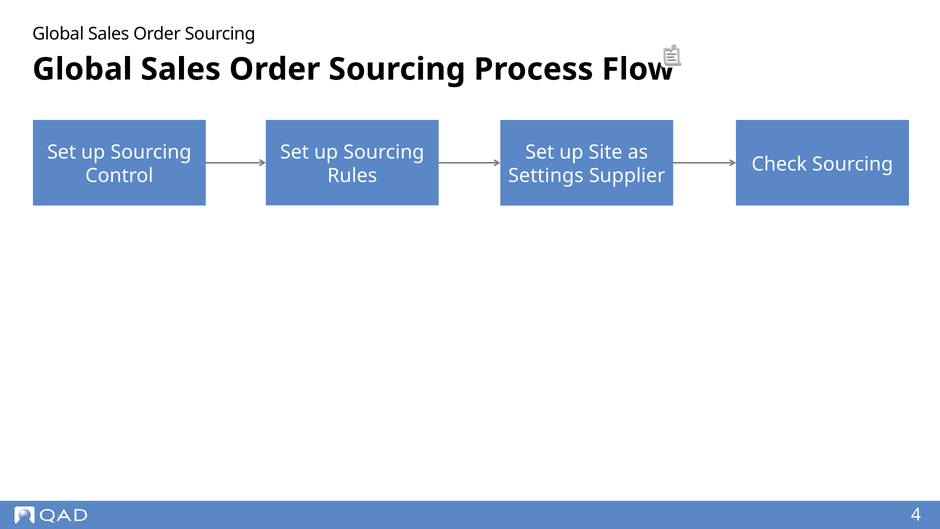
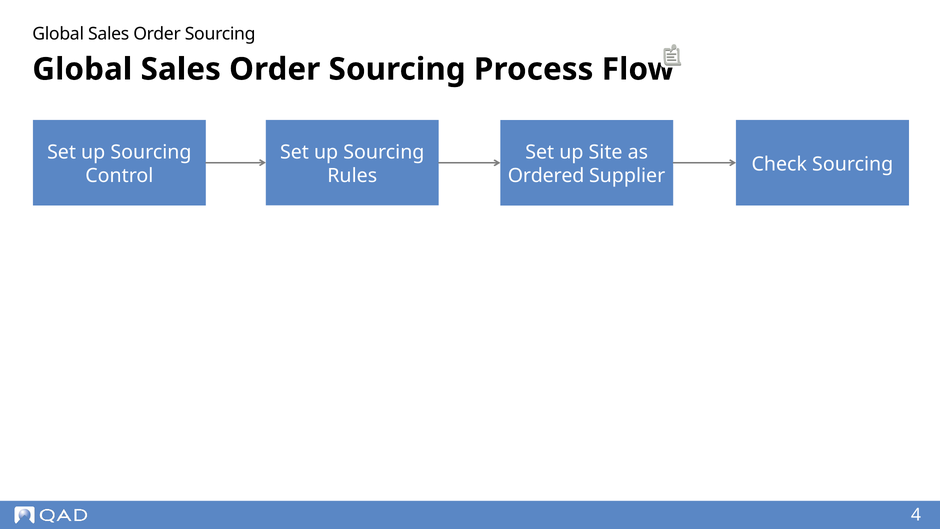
Settings: Settings -> Ordered (546, 176)
